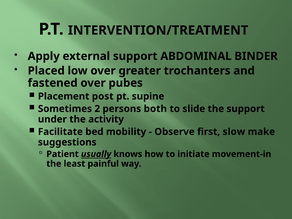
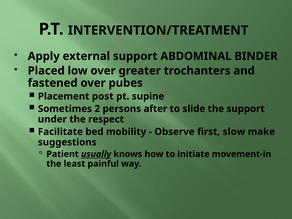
both: both -> after (155, 109)
activity: activity -> respect (106, 119)
